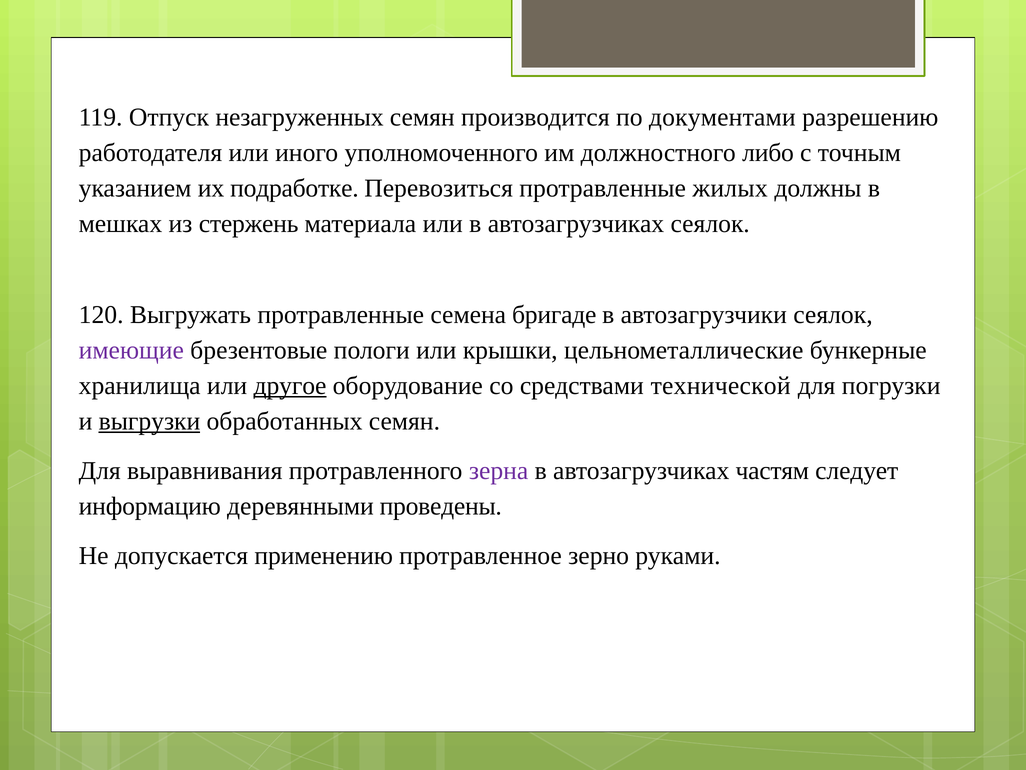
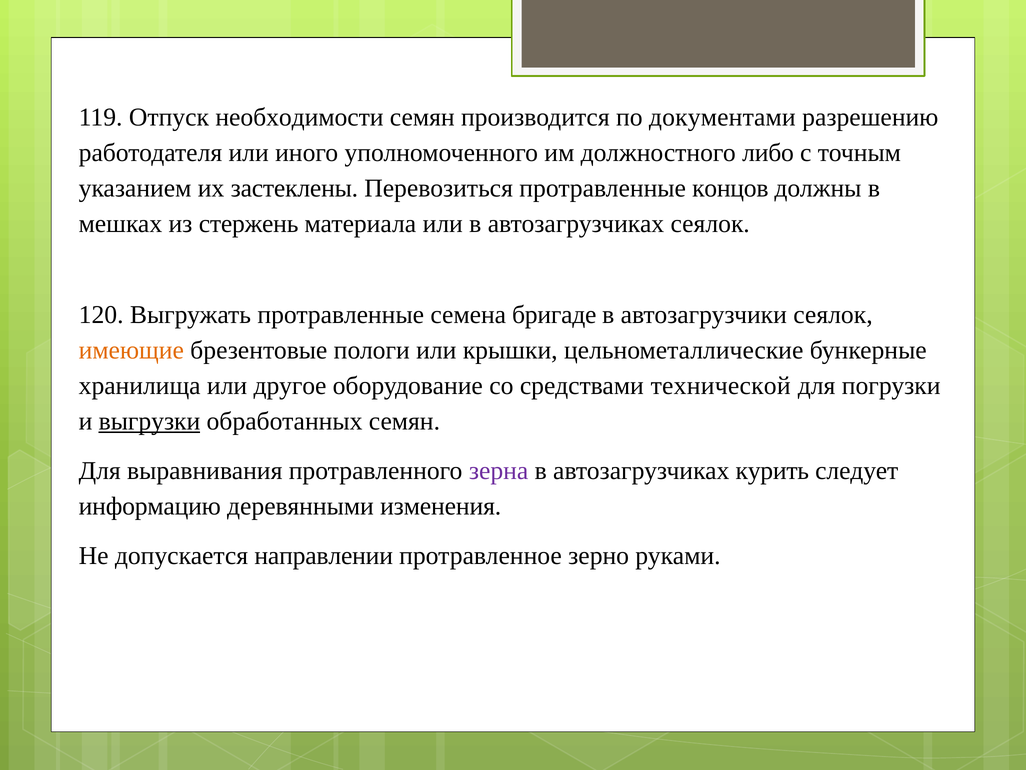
незагруженных: незагруженных -> необходимости (299, 117)
подработке: подработке -> застеклены (294, 188)
жилых: жилых -> концов (730, 188)
имеющие colour: purple -> orange (131, 350)
другое underline: present -> none (290, 386)
частям: частям -> курить (772, 471)
проведены: проведены -> изменения (441, 506)
применению: применению -> направлении (324, 556)
